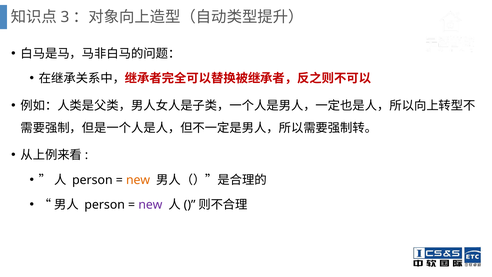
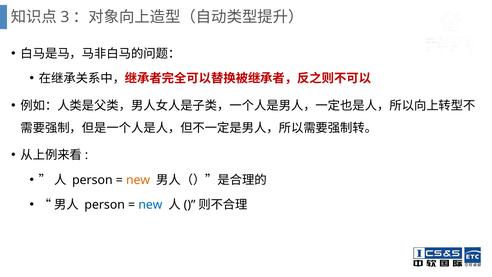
new colour: purple -> blue (150, 205)
